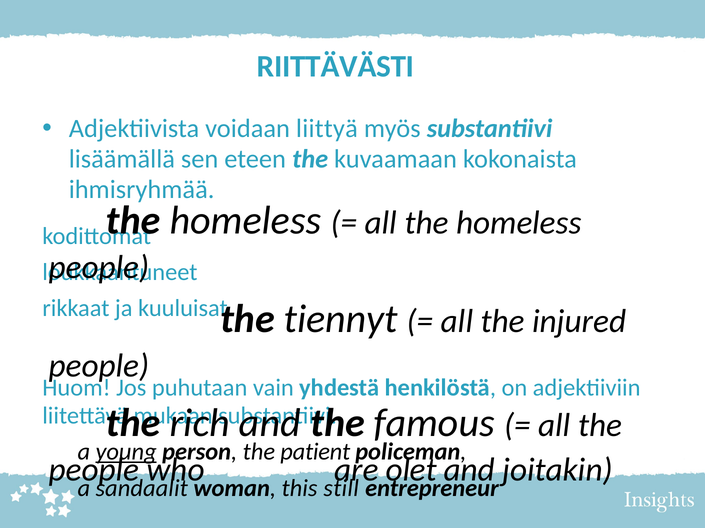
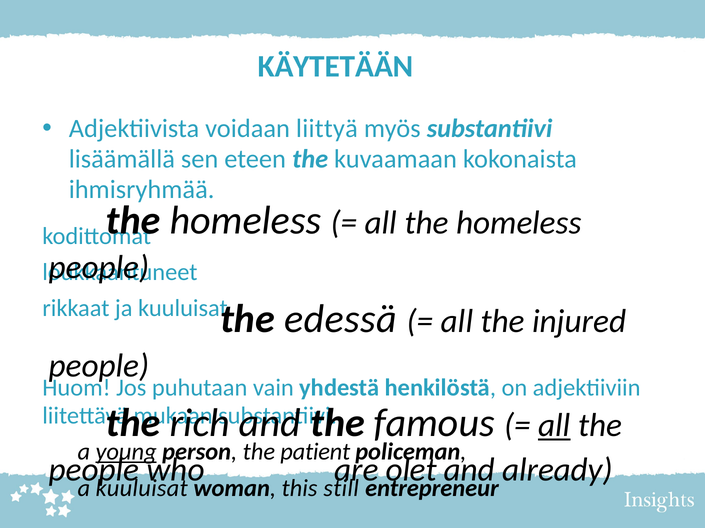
RIITTÄVÄSTI: RIITTÄVÄSTI -> KÄYTETÄÄN (335, 66)
tiennyt: tiennyt -> edessä (340, 320)
all underline: none -> present (554, 426)
joitakin: joitakin -> already (558, 470)
sandaalit: sandaalit -> kuuluisat (142, 489)
